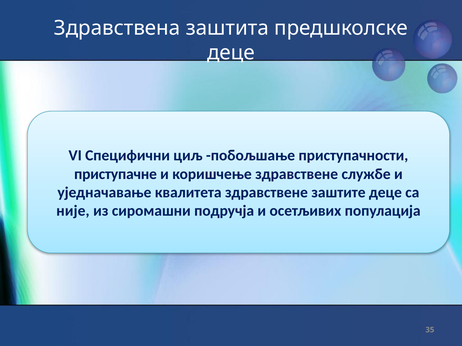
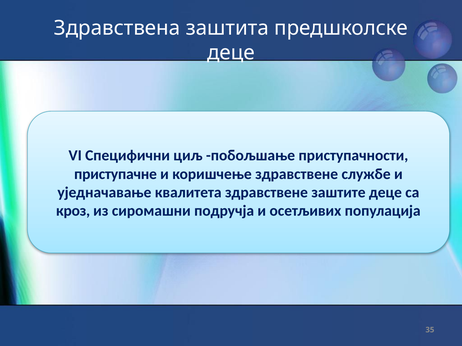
није: није -> кроз (73, 211)
